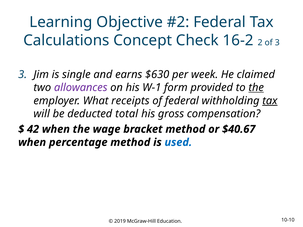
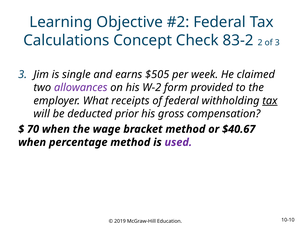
16-2: 16-2 -> 83-2 (238, 40)
$630: $630 -> $505 (157, 75)
W-1: W-1 -> W-2 (152, 88)
the underline: present -> none (256, 88)
total: total -> prior (127, 114)
42: 42 -> 70 (33, 129)
used colour: blue -> purple (178, 142)
